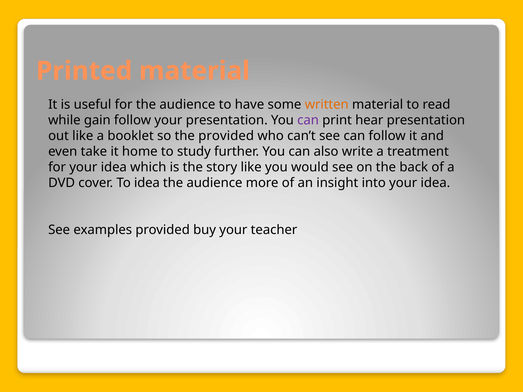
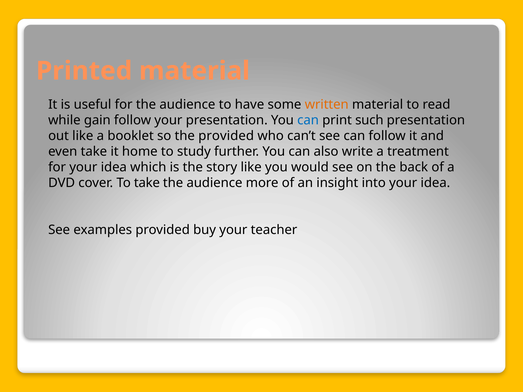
can colour: purple -> blue (308, 120)
hear: hear -> such (369, 120)
To idea: idea -> take (147, 183)
